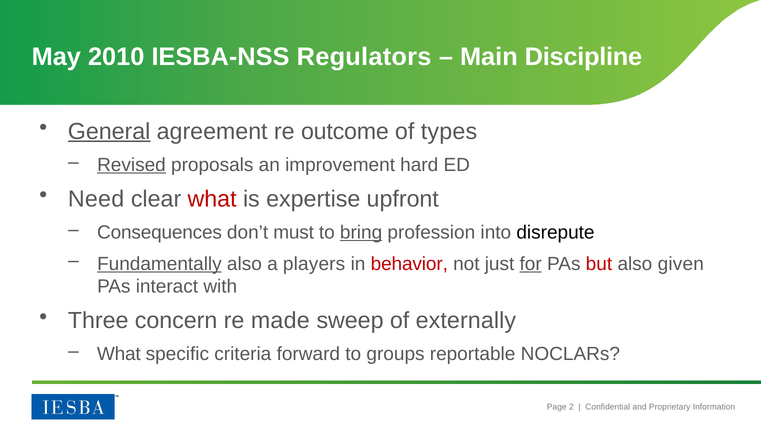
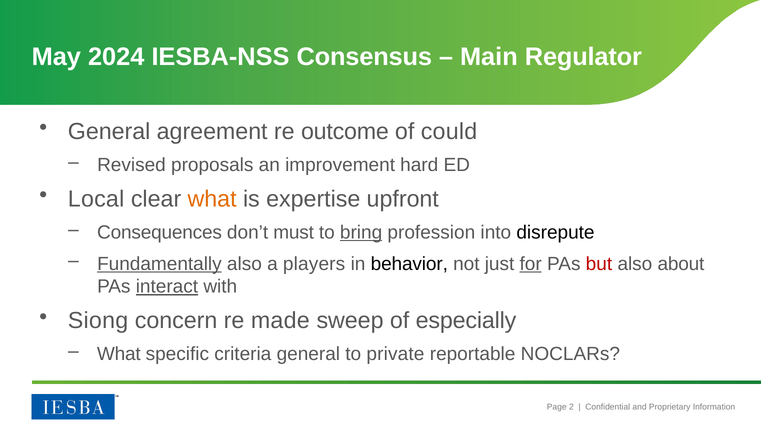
2010: 2010 -> 2024 (116, 57)
Regulators: Regulators -> Consensus (364, 57)
Discipline: Discipline -> Regulator (583, 57)
General underline: present -> none (109, 131)
types: types -> could (449, 131)
Revised underline: present -> none (131, 165)
Need: Need -> Local (96, 199)
what colour: red -> orange (212, 199)
behavior colour: red -> black (409, 264)
given: given -> about (681, 264)
interact underline: none -> present (167, 287)
Three: Three -> Siong (98, 321)
externally: externally -> especially (466, 321)
criteria forward: forward -> general (308, 354)
groups: groups -> private (395, 354)
